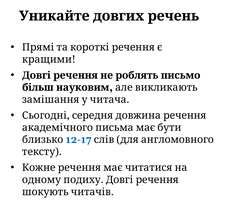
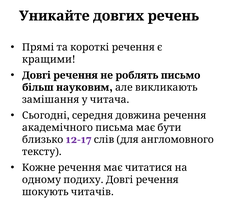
12-17 colour: blue -> purple (79, 140)
